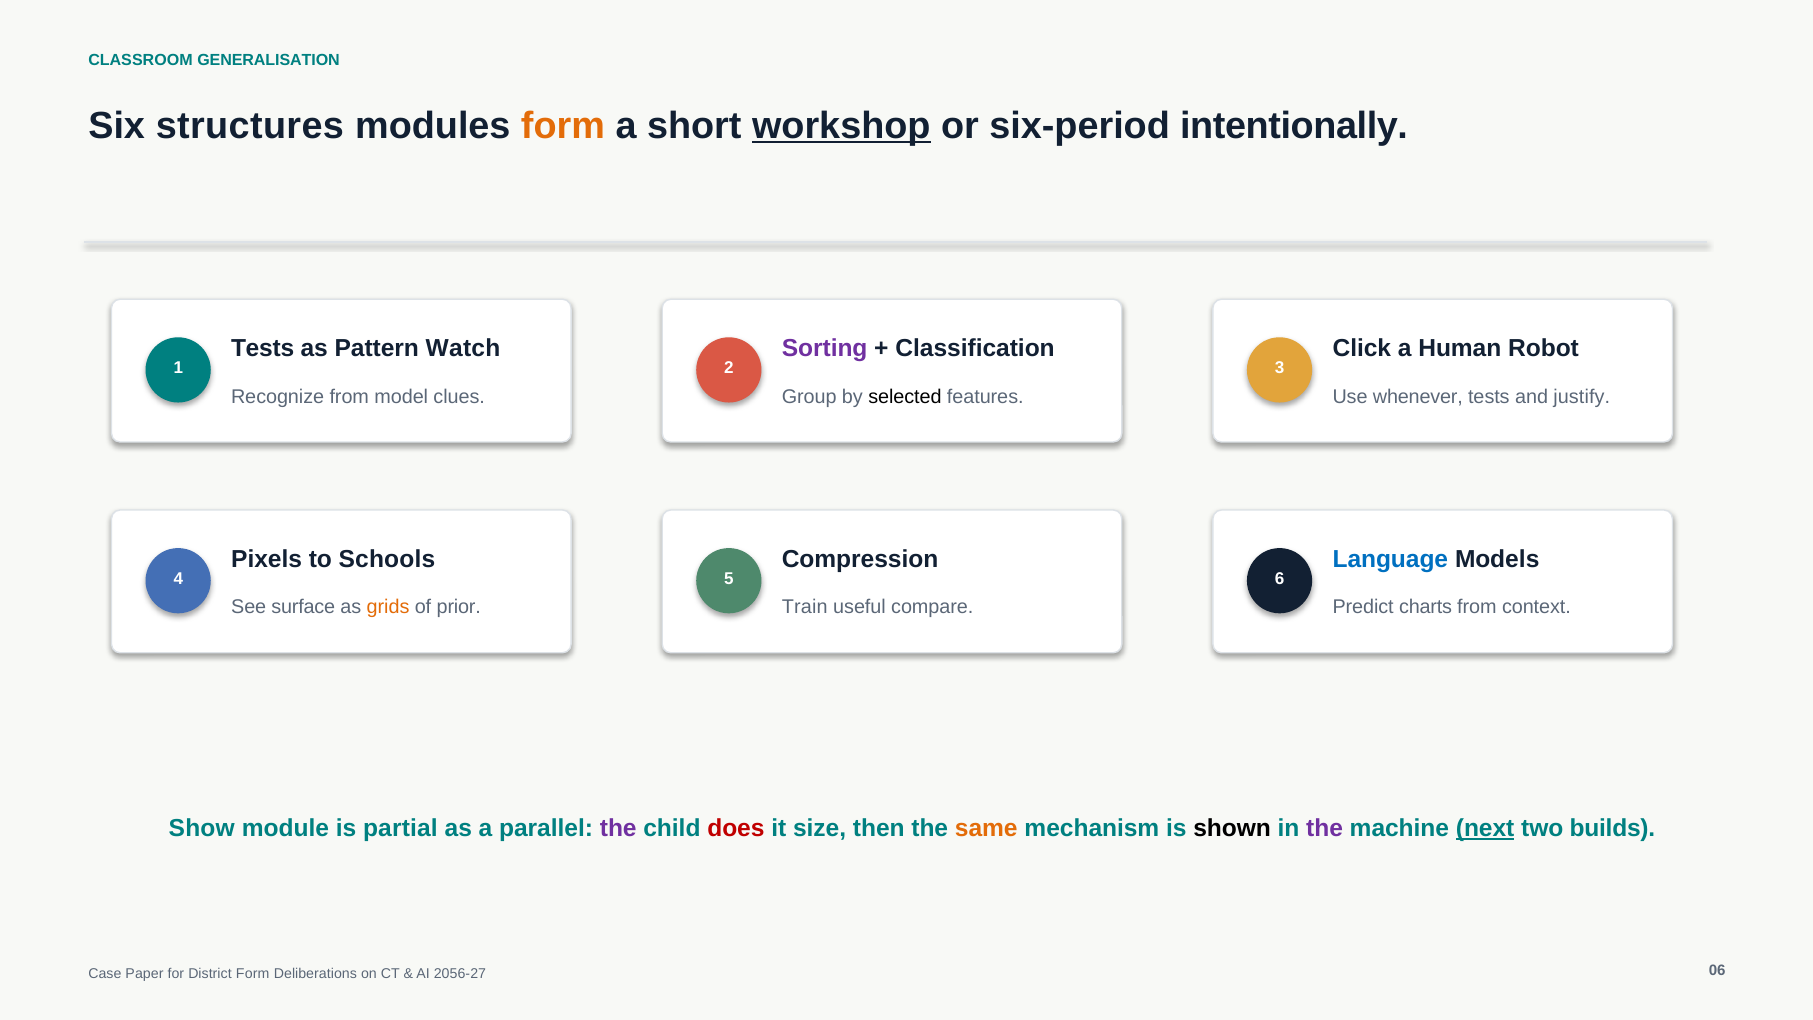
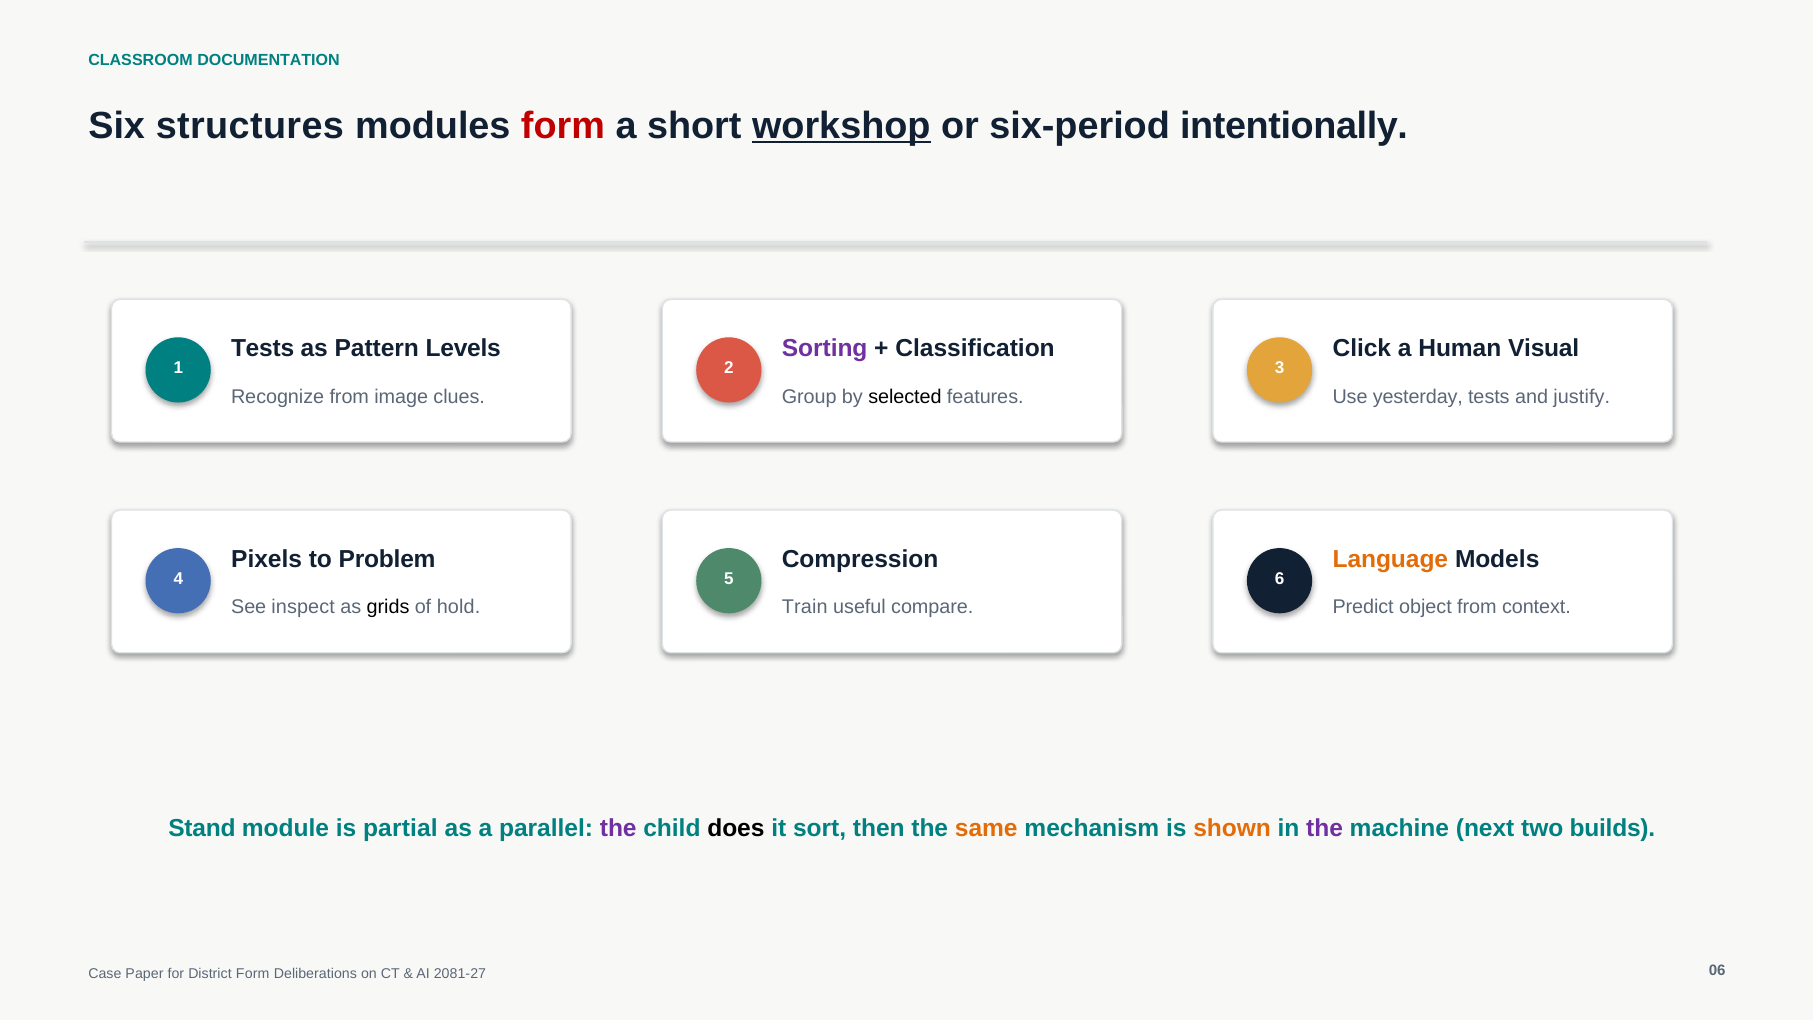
GENERALISATION: GENERALISATION -> DOCUMENTATION (269, 60)
form colour: orange -> red (563, 126)
Watch: Watch -> Levels (463, 348)
Robot: Robot -> Visual (1544, 348)
model: model -> image (401, 397)
whenever: whenever -> yesterday (1418, 397)
Schools: Schools -> Problem (387, 559)
Language colour: blue -> orange (1390, 559)
surface: surface -> inspect (303, 607)
grids colour: orange -> black (388, 607)
prior: prior -> hold (459, 607)
charts: charts -> object (1425, 607)
Show: Show -> Stand (202, 828)
does colour: red -> black (736, 828)
size: size -> sort (820, 828)
shown colour: black -> orange (1232, 828)
next underline: present -> none (1485, 828)
2056-27: 2056-27 -> 2081-27 (460, 974)
